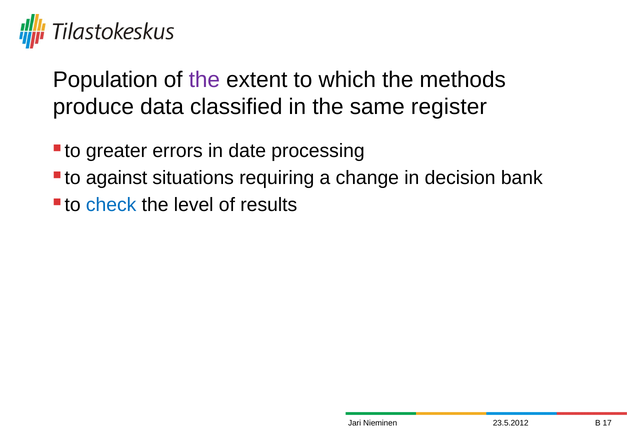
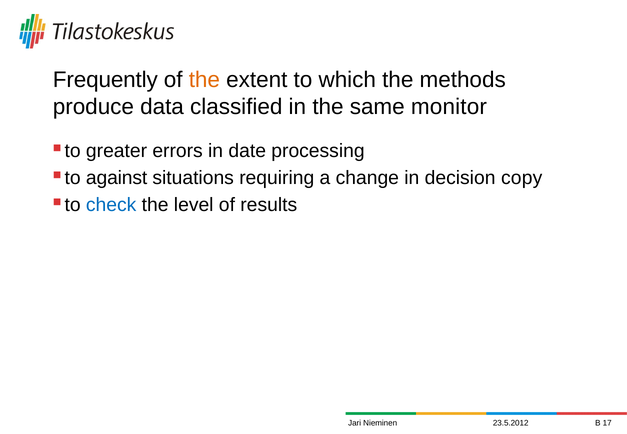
Population: Population -> Frequently (105, 80)
the colour: purple -> orange (204, 80)
register: register -> monitor (449, 107)
bank: bank -> copy (522, 178)
